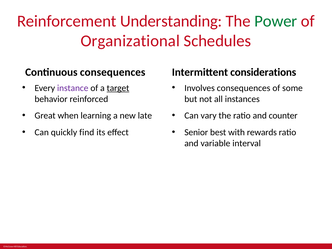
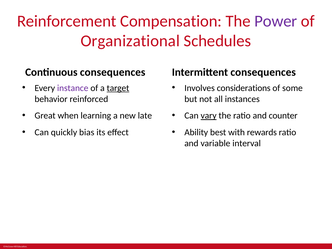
Understanding: Understanding -> Compensation (171, 21)
Power colour: green -> purple (276, 21)
Intermittent considerations: considerations -> consequences (263, 72)
Involves consequences: consequences -> considerations (244, 88)
vary underline: none -> present (209, 116)
find: find -> bias (87, 132)
Senior: Senior -> Ability (196, 132)
